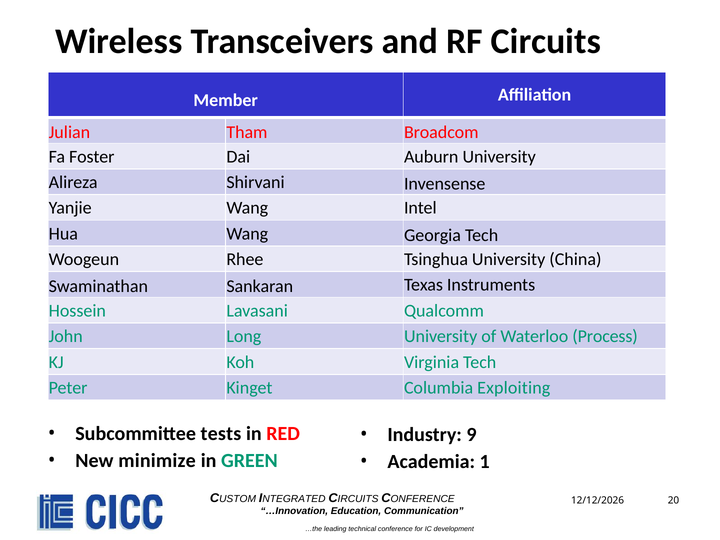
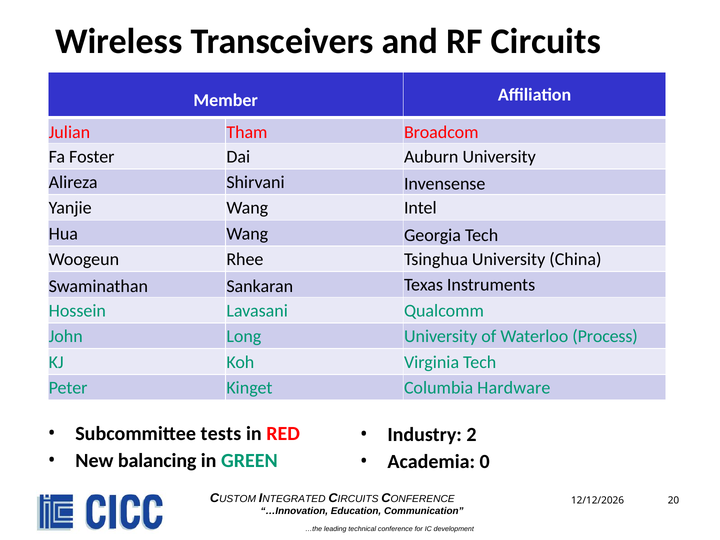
Exploiting: Exploiting -> Hardware (514, 388)
9: 9 -> 2 (471, 434)
minimize: minimize -> balancing (157, 460)
1: 1 -> 0 (485, 461)
